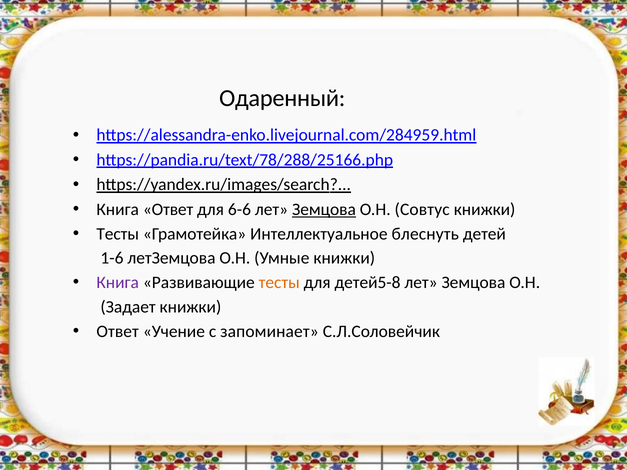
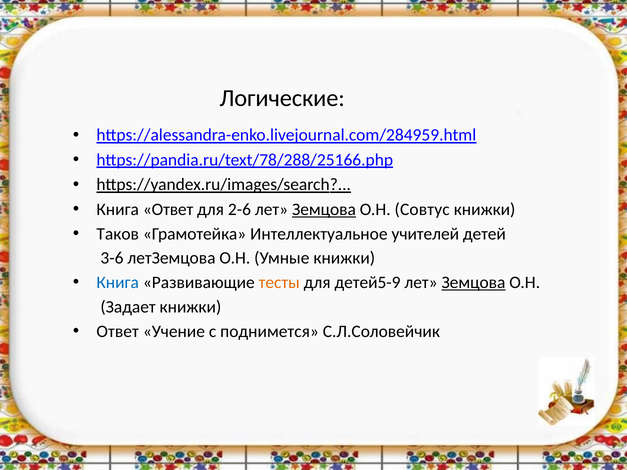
Одаренный: Одаренный -> Логические (282, 98)
6-6: 6-6 -> 2-6 (239, 210)
Тесты: Тесты -> Таков (118, 234)
блеснуть: блеснуть -> учителей (425, 234)
1-6: 1-6 -> 3-6 (112, 258)
Книга colour: purple -> blue (118, 283)
детей5-8: детей5-8 -> детей5-9 (367, 283)
Земцова underline: none -> present (473, 283)
запоминает: запоминает -> поднимется (270, 332)
